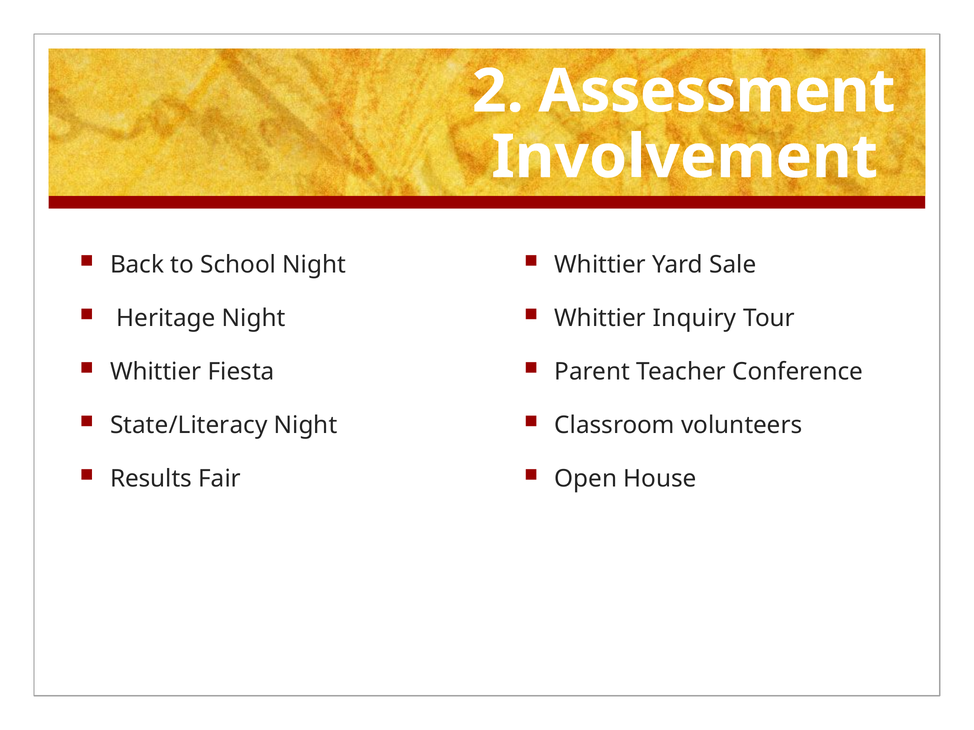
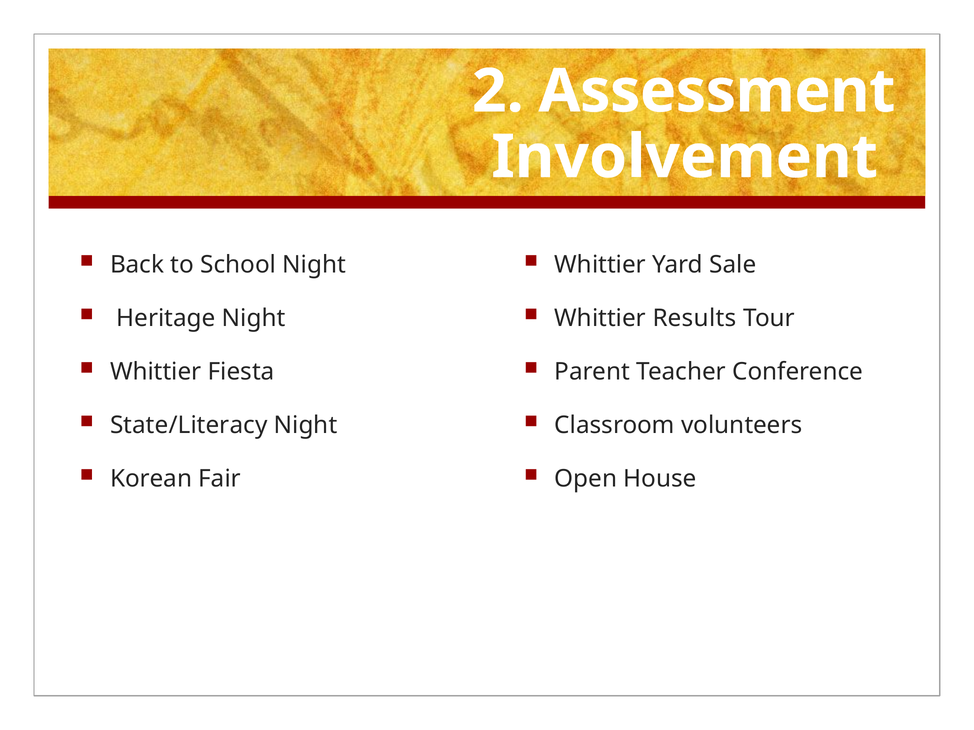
Inquiry: Inquiry -> Results (694, 318)
Results: Results -> Korean (151, 479)
